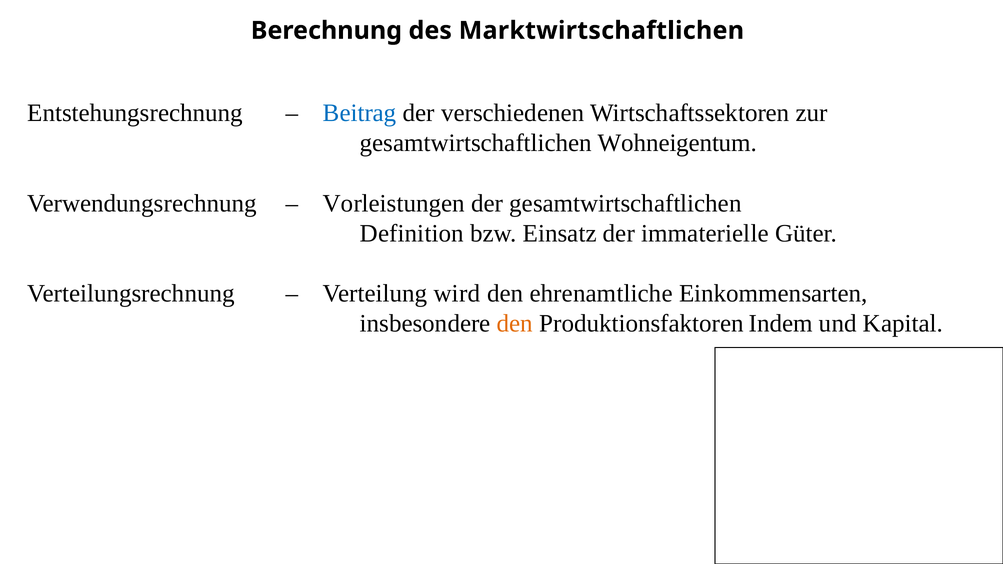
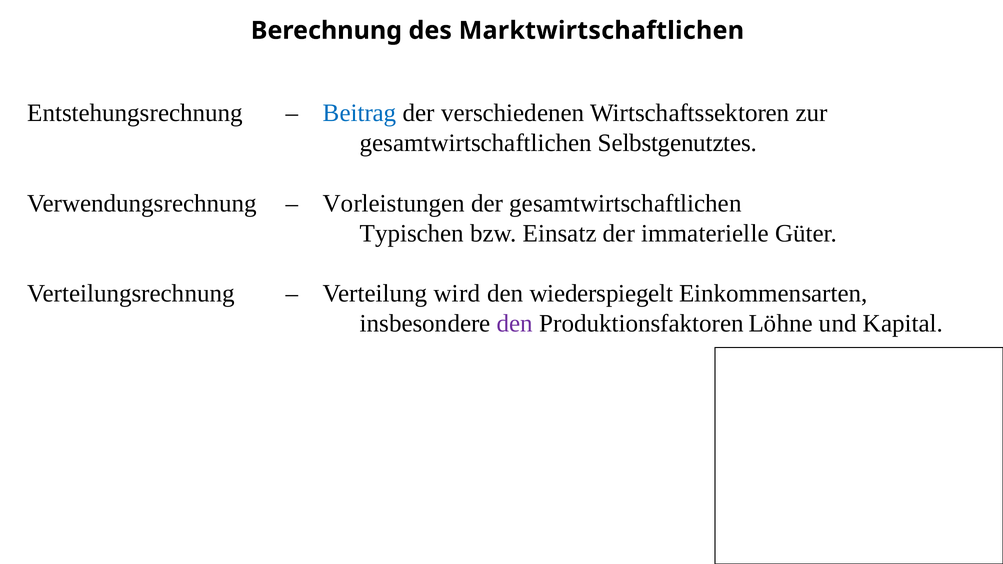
Wohneigentum: Wohneigentum -> Selbstgenutztes (677, 143)
Definition: Definition -> Typischen (412, 234)
ehrenamtliche: ehrenamtliche -> wiederspiegelt (601, 294)
den colour: orange -> purple (515, 324)
Indem: Indem -> Löhne (781, 324)
